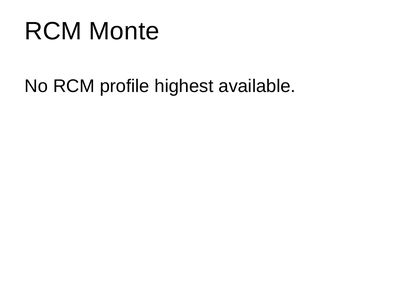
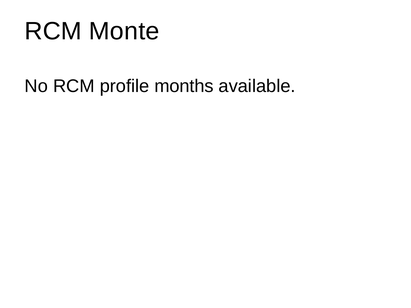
highest: highest -> months (184, 86)
